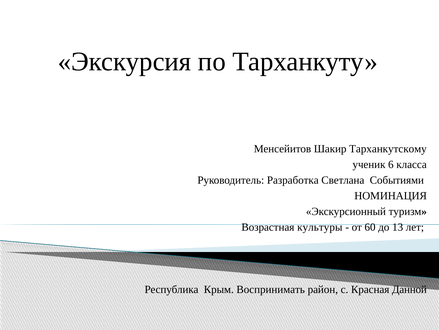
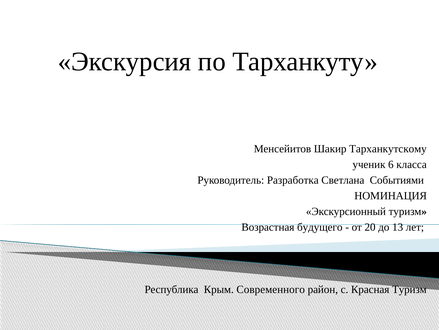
культуры: культуры -> будущего (320, 227)
60: 60 -> 20 (370, 227)
Воспринимать: Воспринимать -> Современного (271, 289)
Красная Данной: Данной -> Туризм (409, 289)
